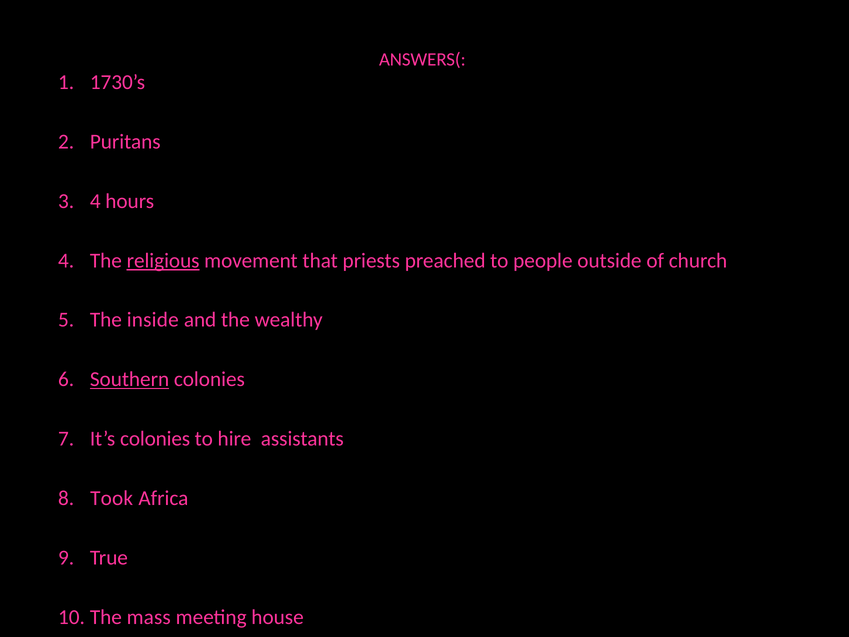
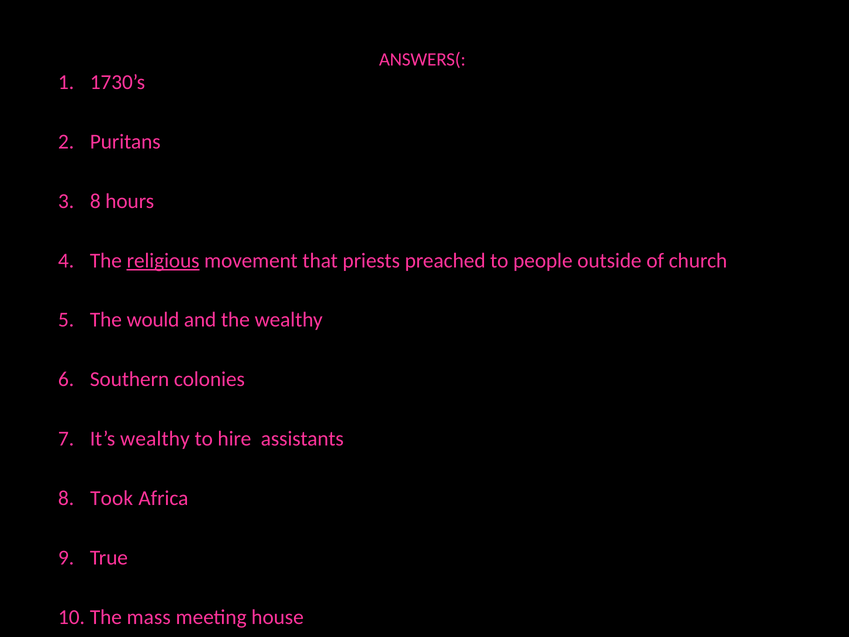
4: 4 -> 8 (95, 201)
inside: inside -> would (153, 320)
Southern underline: present -> none (130, 379)
It’s colonies: colonies -> wealthy (155, 439)
